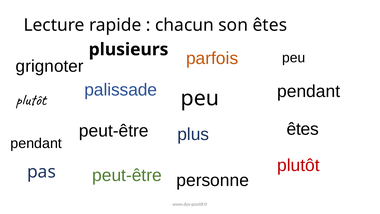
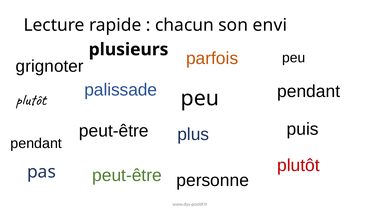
son êtes: êtes -> envi (270, 25)
plus êtes: êtes -> puis (303, 129)
